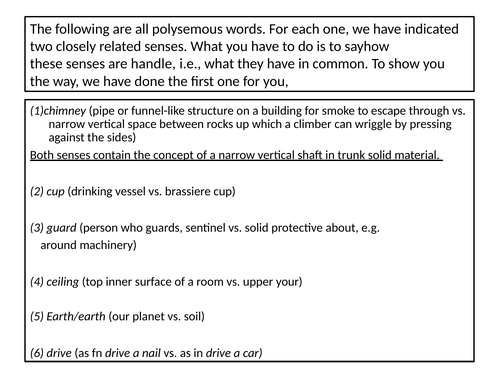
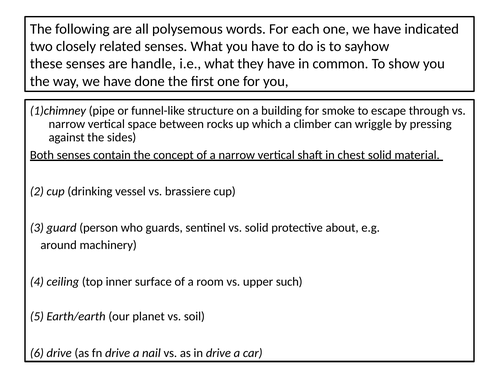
trunk: trunk -> chest (351, 155)
your: your -> such (289, 282)
